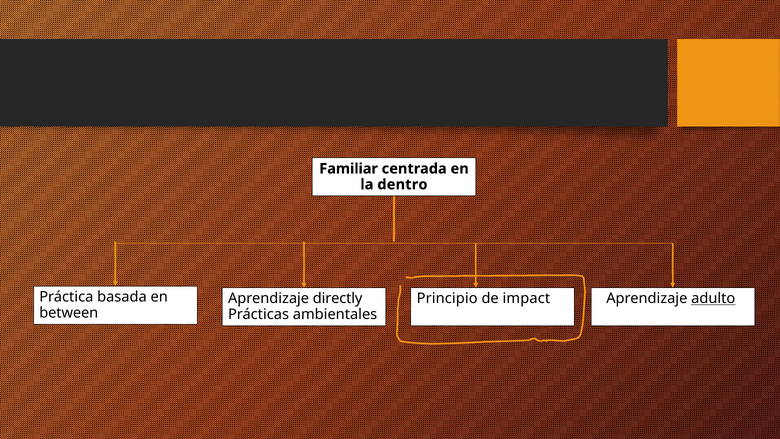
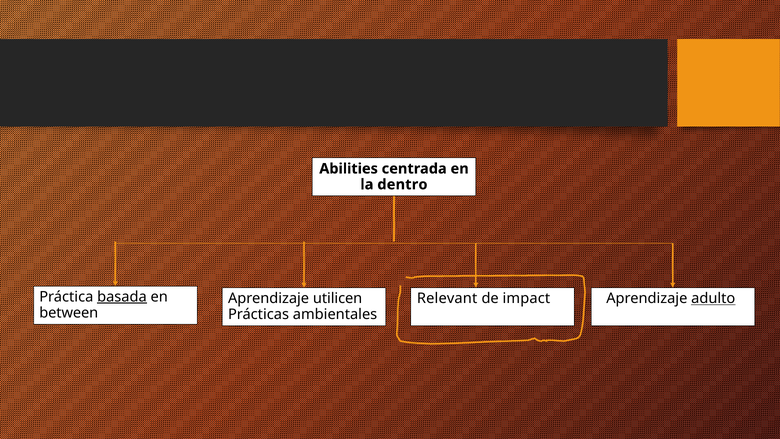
Familiar: Familiar -> Abilities (349, 169)
basada underline: none -> present (122, 297)
directly: directly -> utilicen (338, 298)
Principio: Principio -> Relevant (447, 298)
